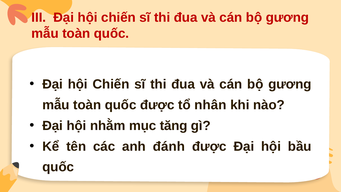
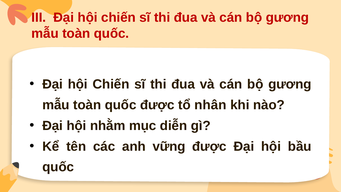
tăng: tăng -> diễn (174, 126)
đánh: đánh -> vững (169, 146)
